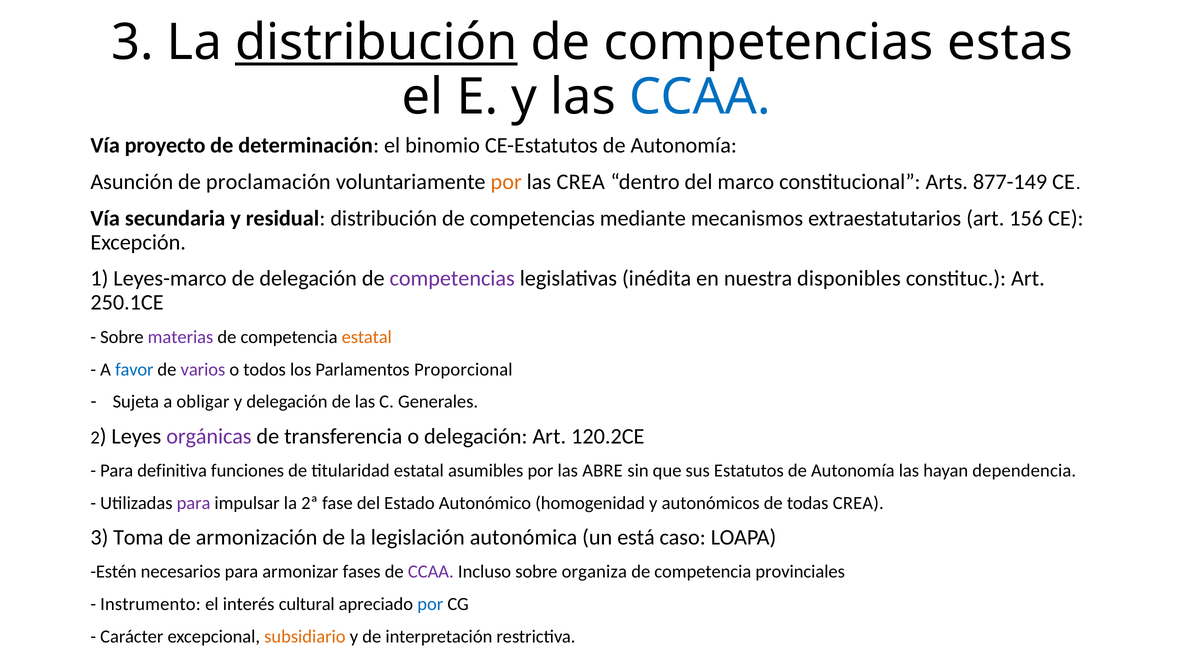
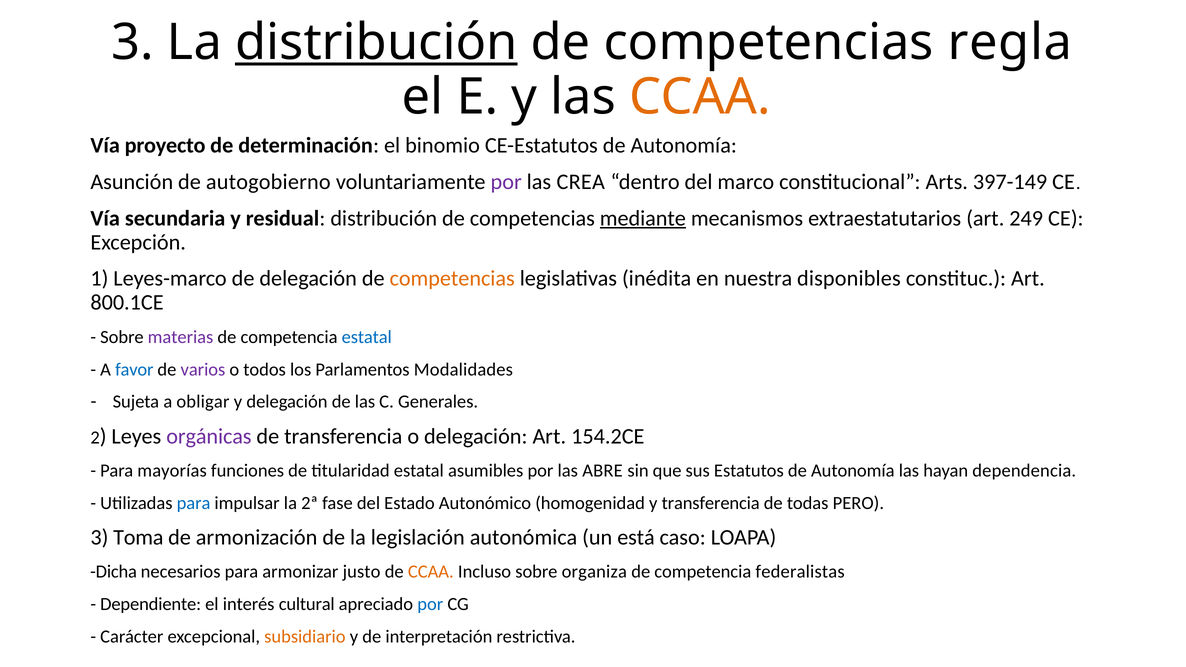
estas: estas -> regla (1010, 42)
CCAA colour: blue -> orange (700, 97)
proclamación: proclamación -> autogobierno (268, 182)
por colour: orange -> purple (506, 182)
877-149: 877-149 -> 397-149 (1010, 182)
mediante underline: none -> present (643, 218)
156: 156 -> 249 (1026, 218)
competencias colour: purple -> orange (452, 279)
250.1CE: 250.1CE -> 800.1CE (127, 303)
estatal colour: orange -> blue (367, 337)
Proporcional: Proporcional -> Modalidades (463, 369)
120.2CE: 120.2CE -> 154.2CE (608, 436)
definitiva: definitiva -> mayorías (172, 471)
para colour: purple -> blue (194, 503)
y autonómicos: autonómicos -> transferencia (711, 503)
todas CREA: CREA -> PERO (858, 503)
Estén: Estén -> Dicha (114, 572)
fases: fases -> justo (362, 572)
CCAA colour: purple -> orange (431, 572)
provinciales: provinciales -> federalistas (800, 572)
Instrumento: Instrumento -> Dependiente (151, 604)
